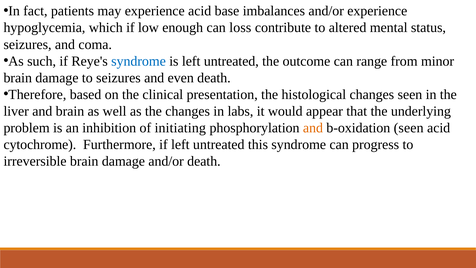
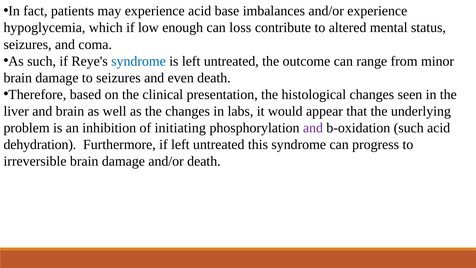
and colour: orange -> purple (313, 128)
b-oxidation seen: seen -> such (409, 128)
cytochrome: cytochrome -> dehydration (40, 144)
